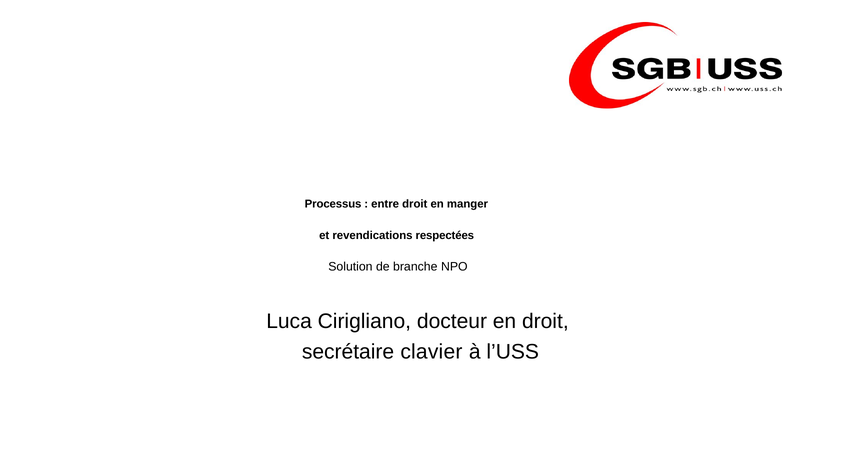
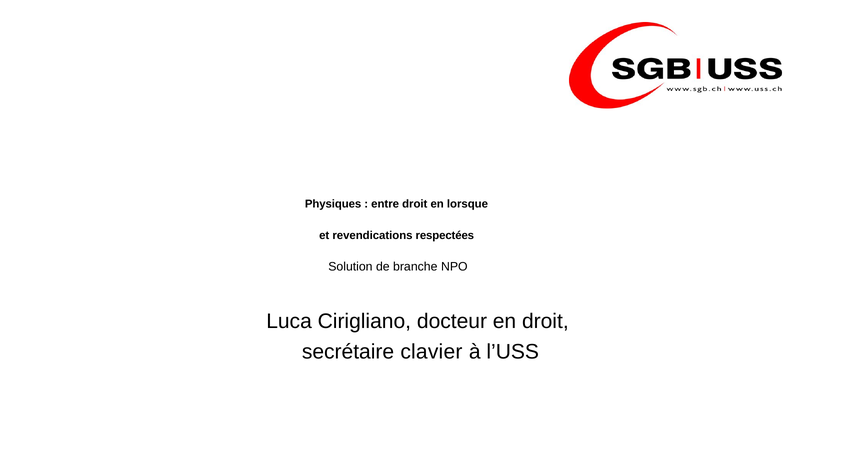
Processus: Processus -> Physiques (333, 204)
manger: manger -> lorsque (467, 204)
